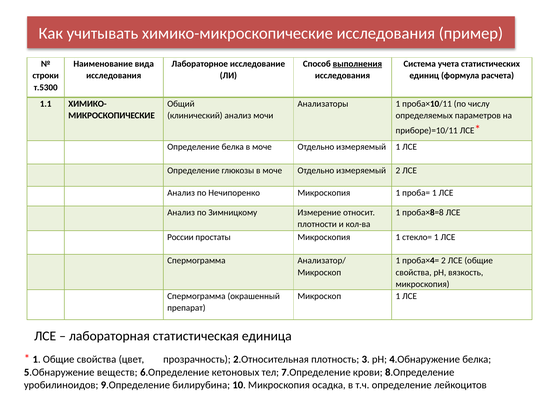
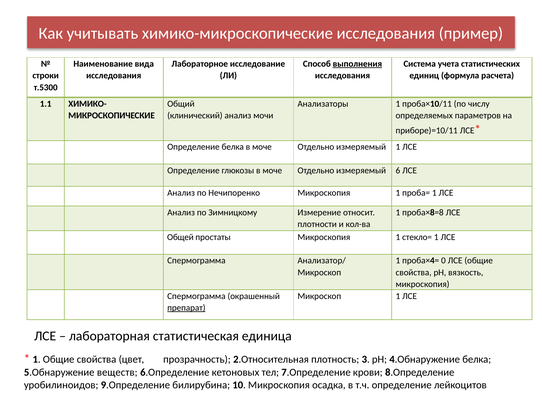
измеряемый 2: 2 -> 6 (398, 170)
России: России -> Общей (180, 237)
проба×4= 2: 2 -> 0 (443, 260)
препарат underline: none -> present (186, 307)
